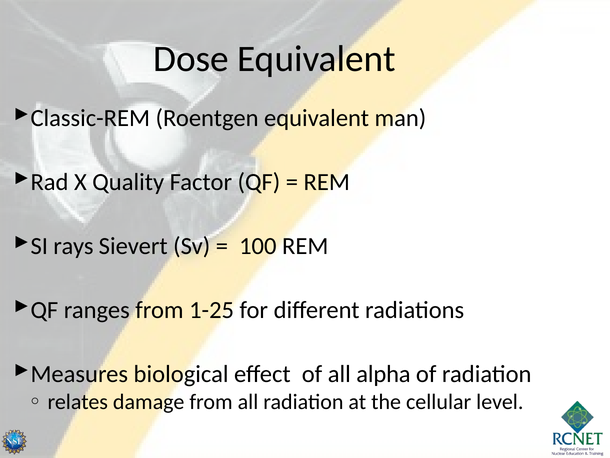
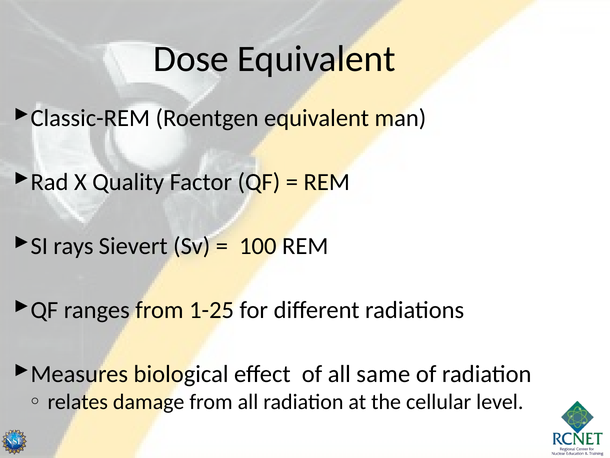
alpha: alpha -> same (383, 374)
